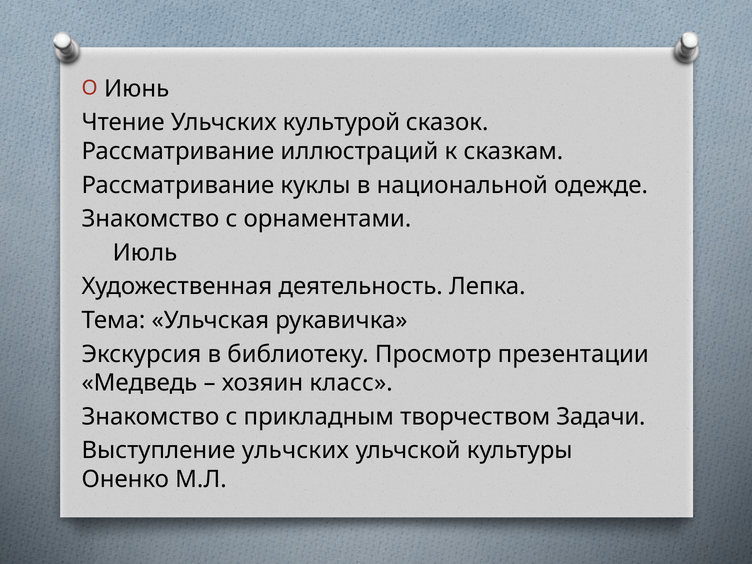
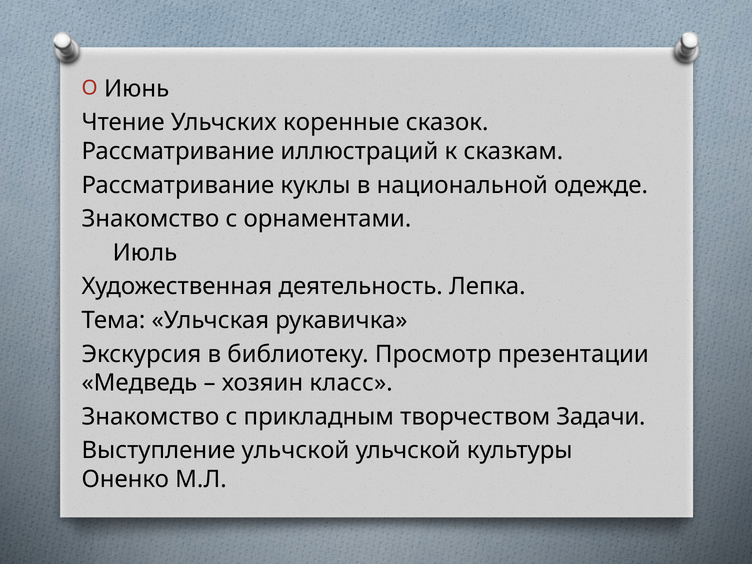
культурой: культурой -> коренные (341, 122)
Выступление ульчских: ульчских -> ульчской (295, 451)
